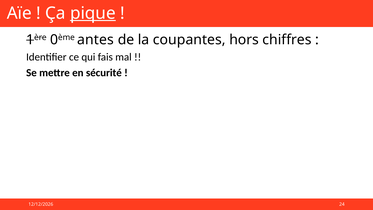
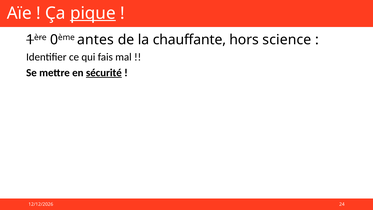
coupantes: coupantes -> chauffante (189, 40)
chiffres: chiffres -> science (287, 40)
sécurité underline: none -> present (104, 73)
